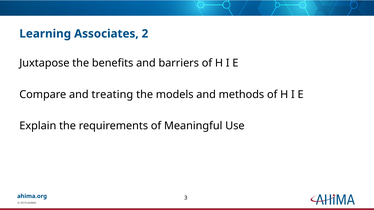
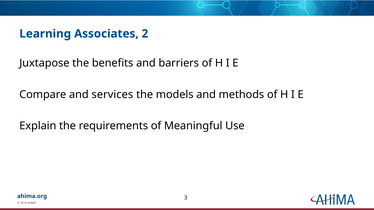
treating: treating -> services (112, 95)
